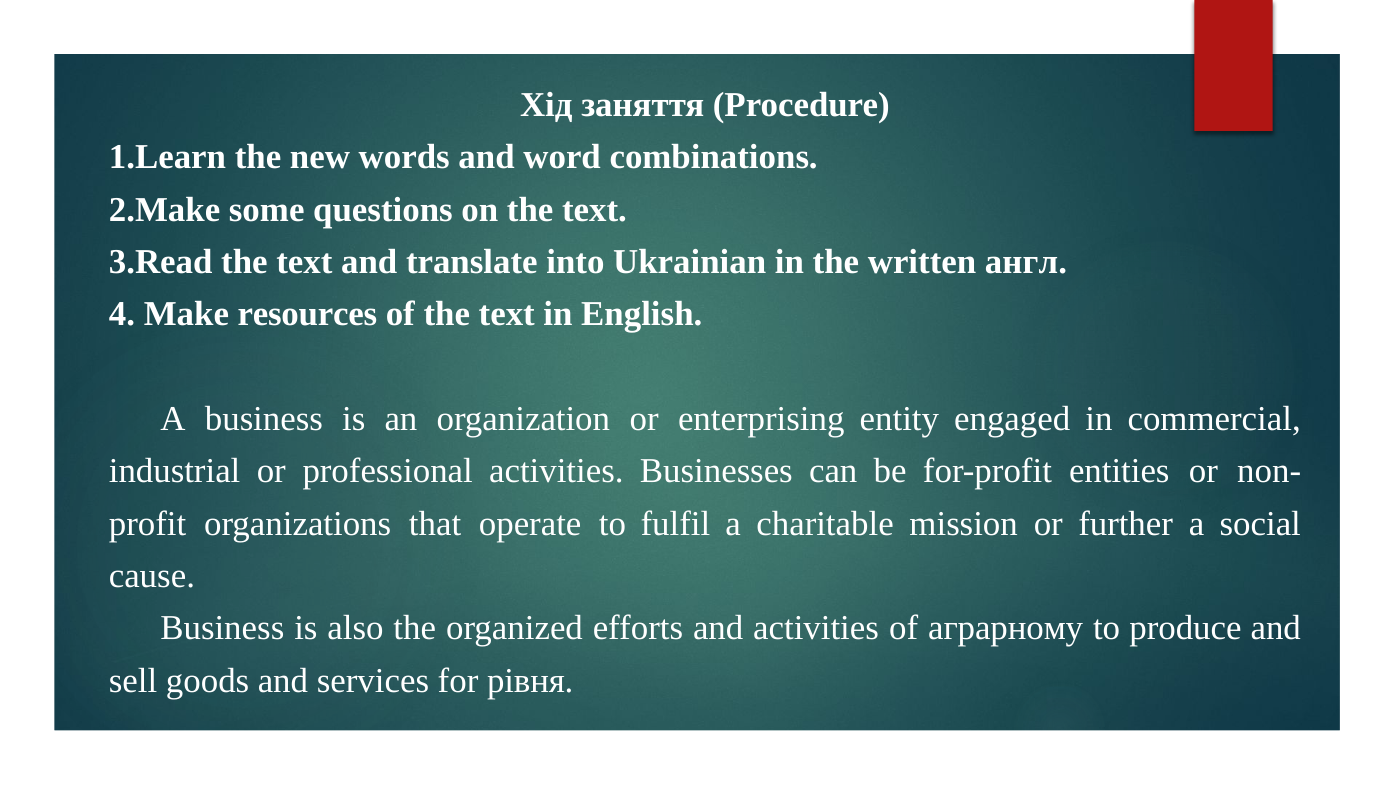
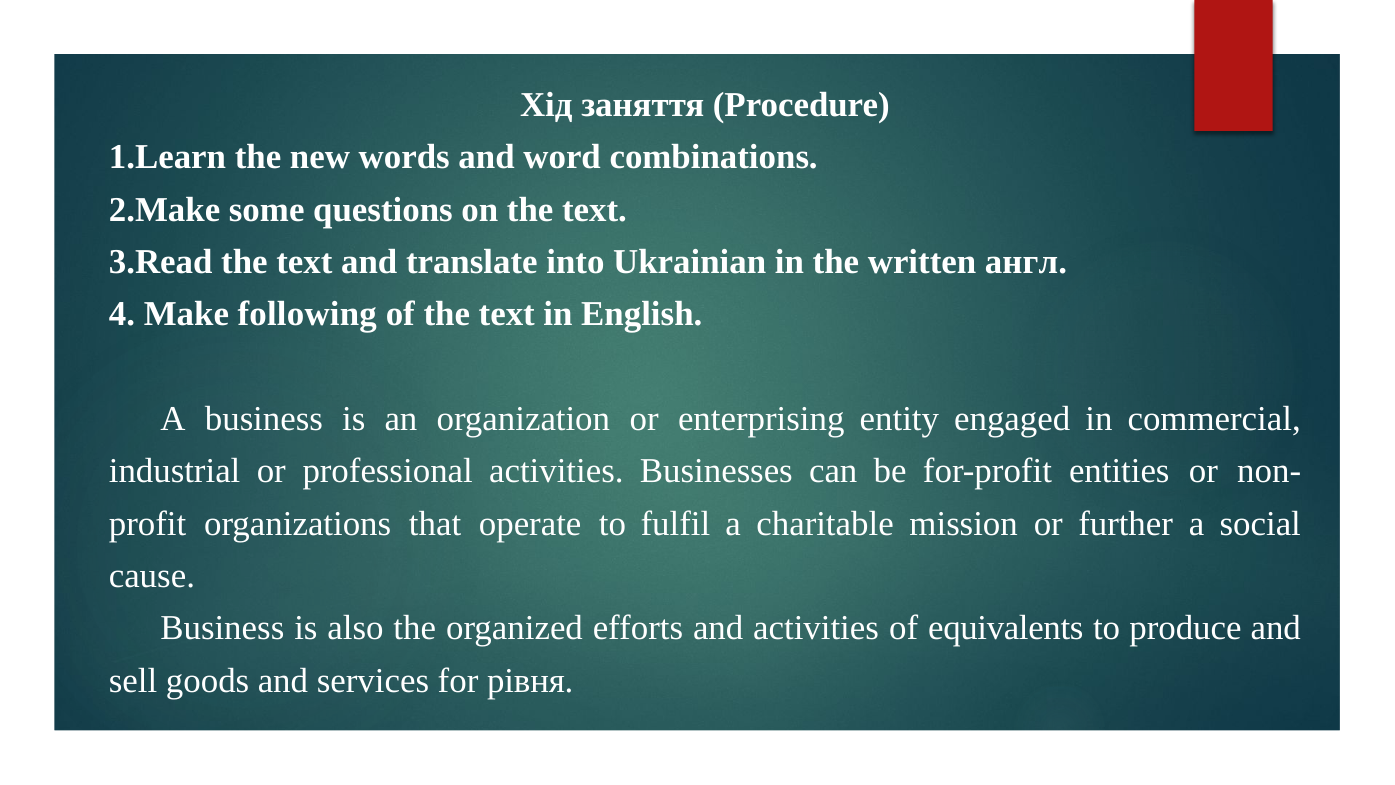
resources: resources -> following (307, 314)
аграрному: аграрному -> equivalents (1006, 628)
